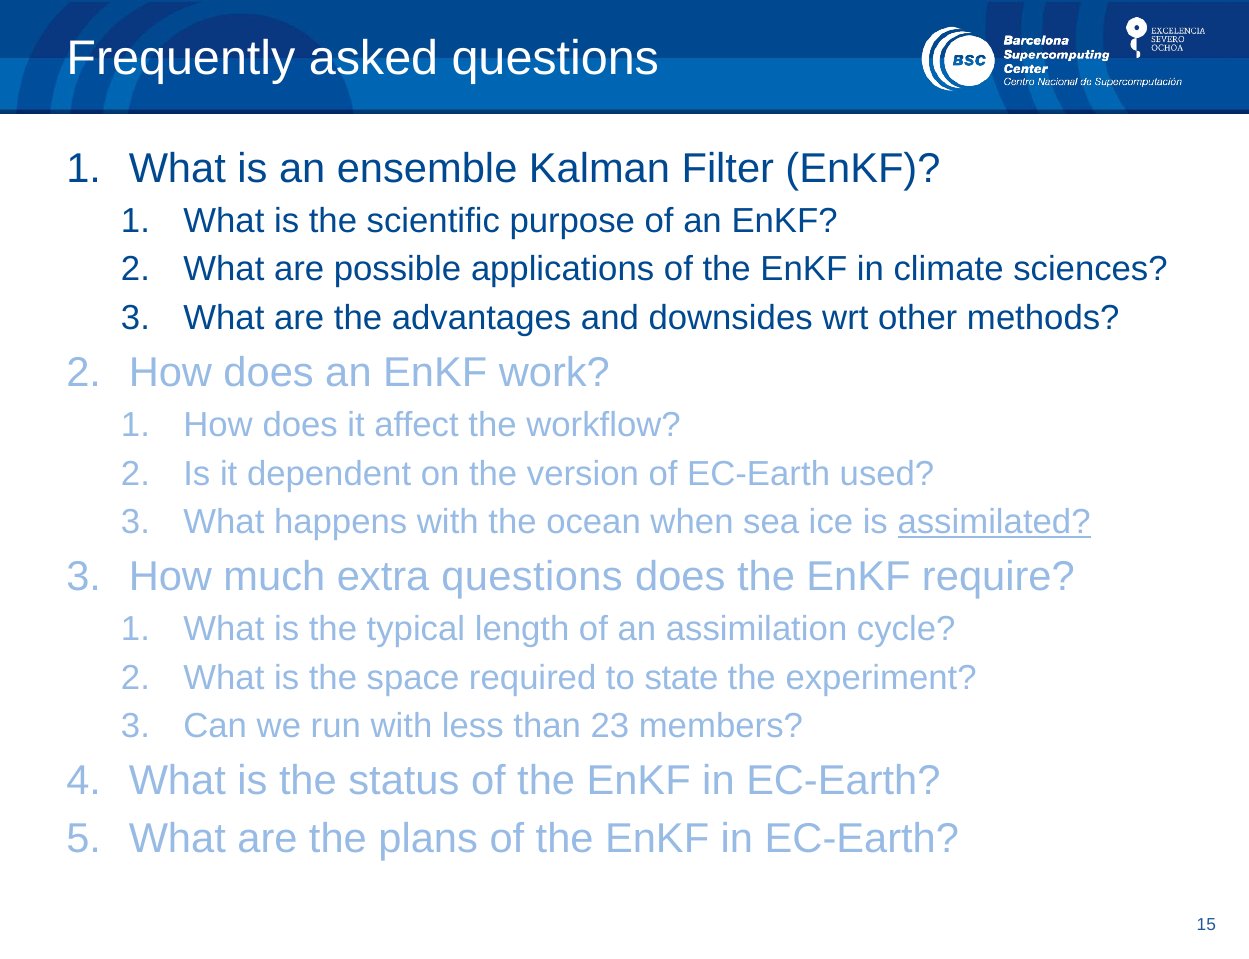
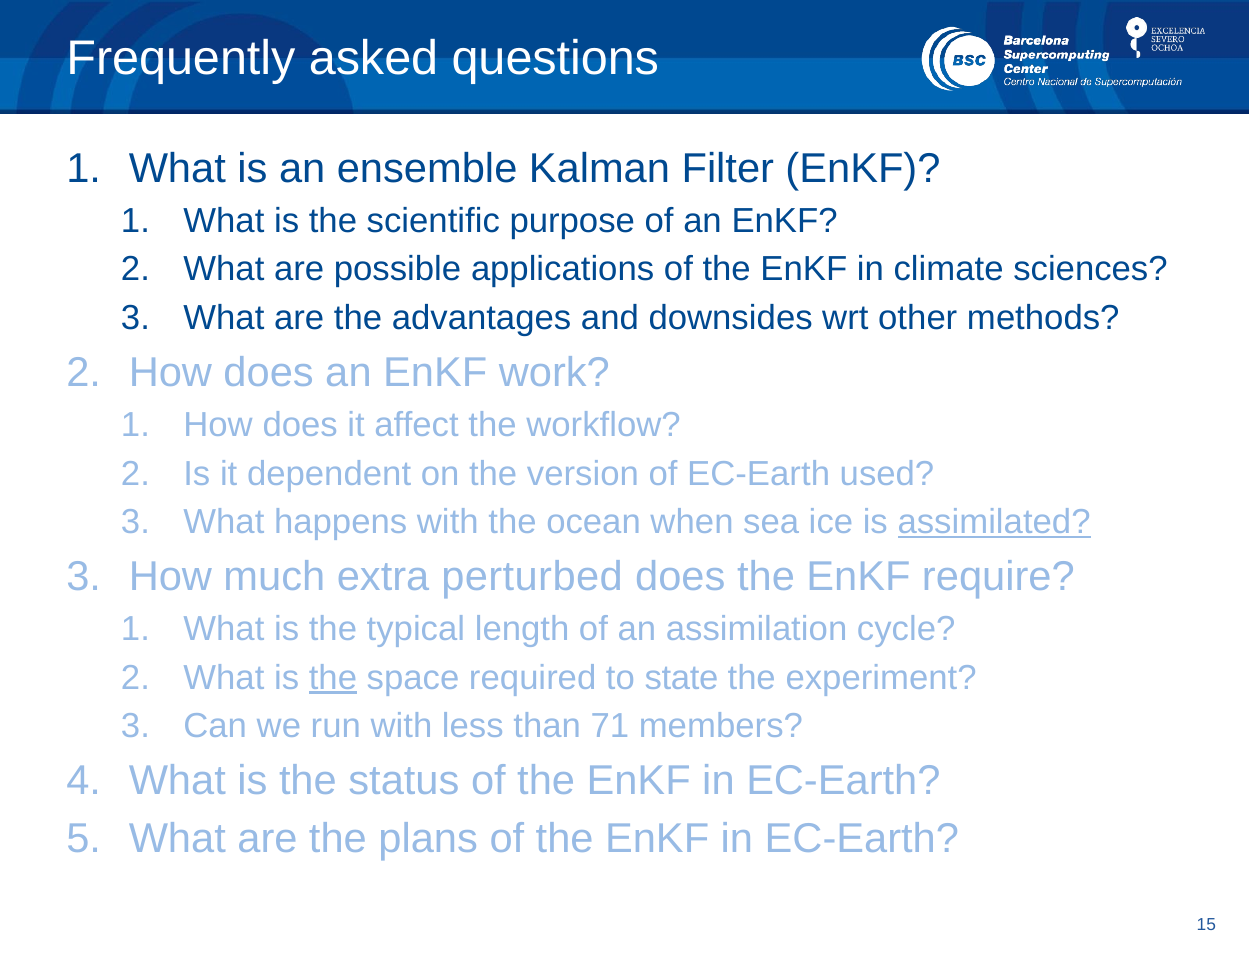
extra questions: questions -> perturbed (532, 577)
the underline: none -> present (333, 678)
23: 23 -> 71 (610, 726)
